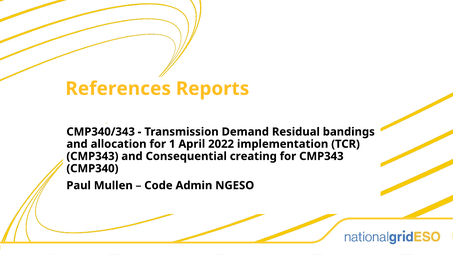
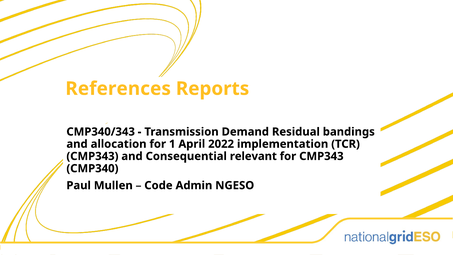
creating: creating -> relevant (253, 156)
